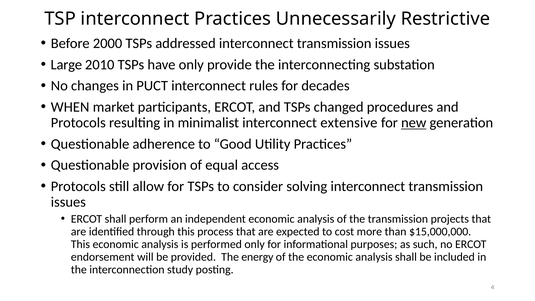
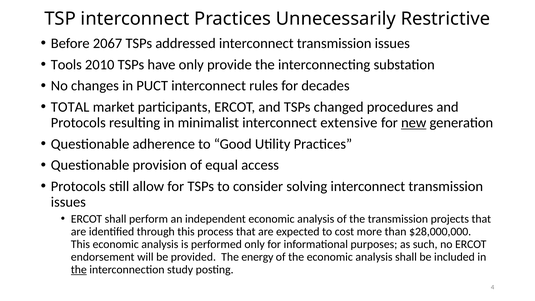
2000: 2000 -> 2067 (108, 43)
Large: Large -> Tools (66, 65)
WHEN: WHEN -> TOTAL (70, 107)
$15,000,000: $15,000,000 -> $28,000,000 (440, 232)
the underline: none -> present (79, 269)
